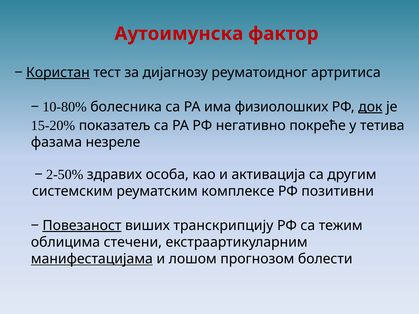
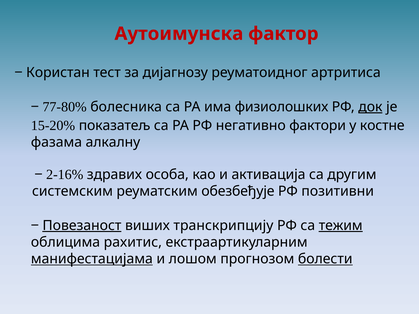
Користан underline: present -> none (58, 73)
10-80%: 10-80% -> 77-80% (65, 107)
покреће: покреће -> фактори (318, 126)
тетива: тетива -> костне (382, 126)
незреле: незреле -> алкалну (113, 142)
2-50%: 2-50% -> 2-16% (65, 175)
комплексе: комплексе -> обезбеђује (238, 191)
тежим underline: none -> present (341, 226)
стечени: стечени -> рахитис (133, 242)
болести underline: none -> present (325, 259)
